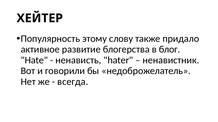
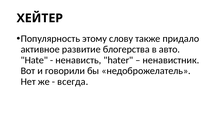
блог: блог -> авто (169, 50)
